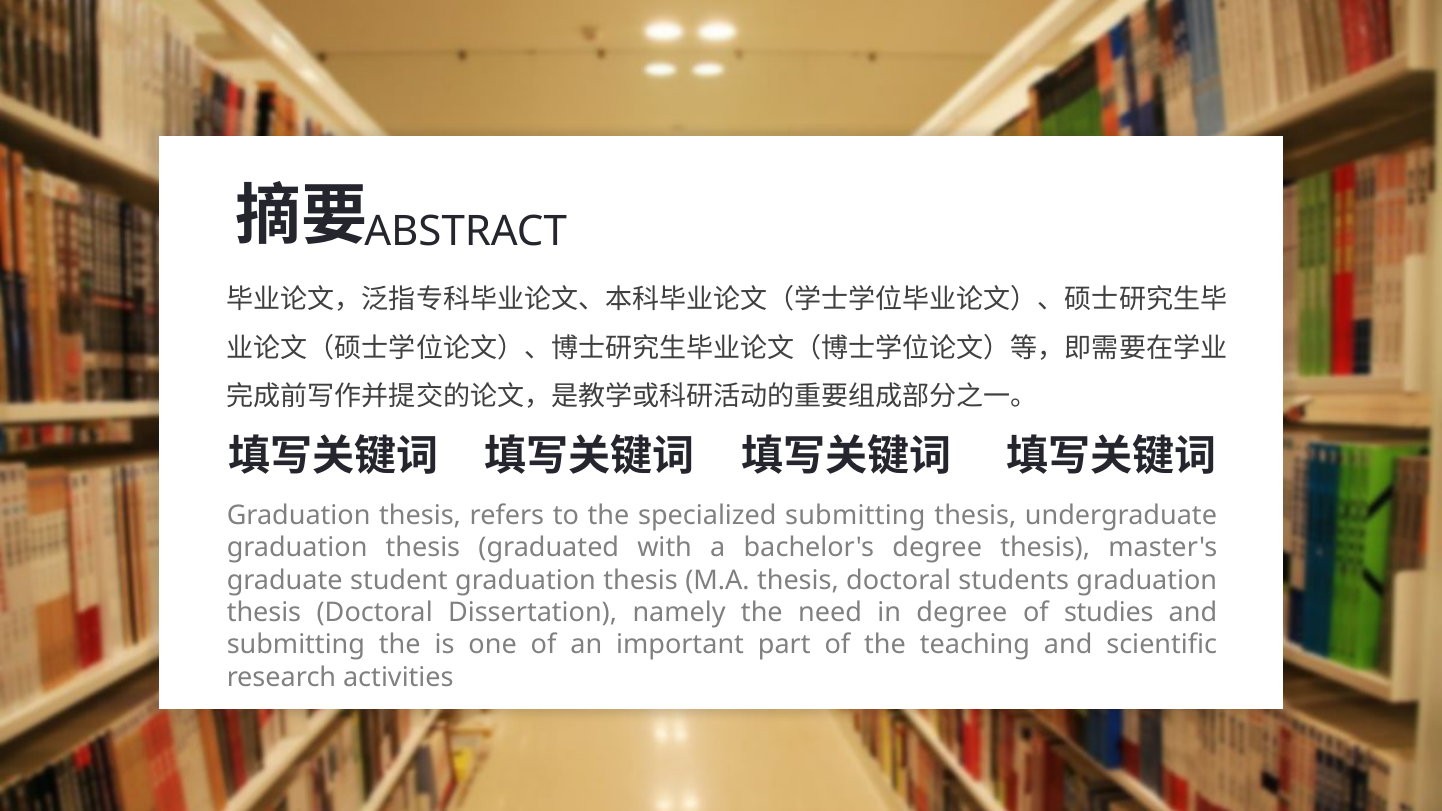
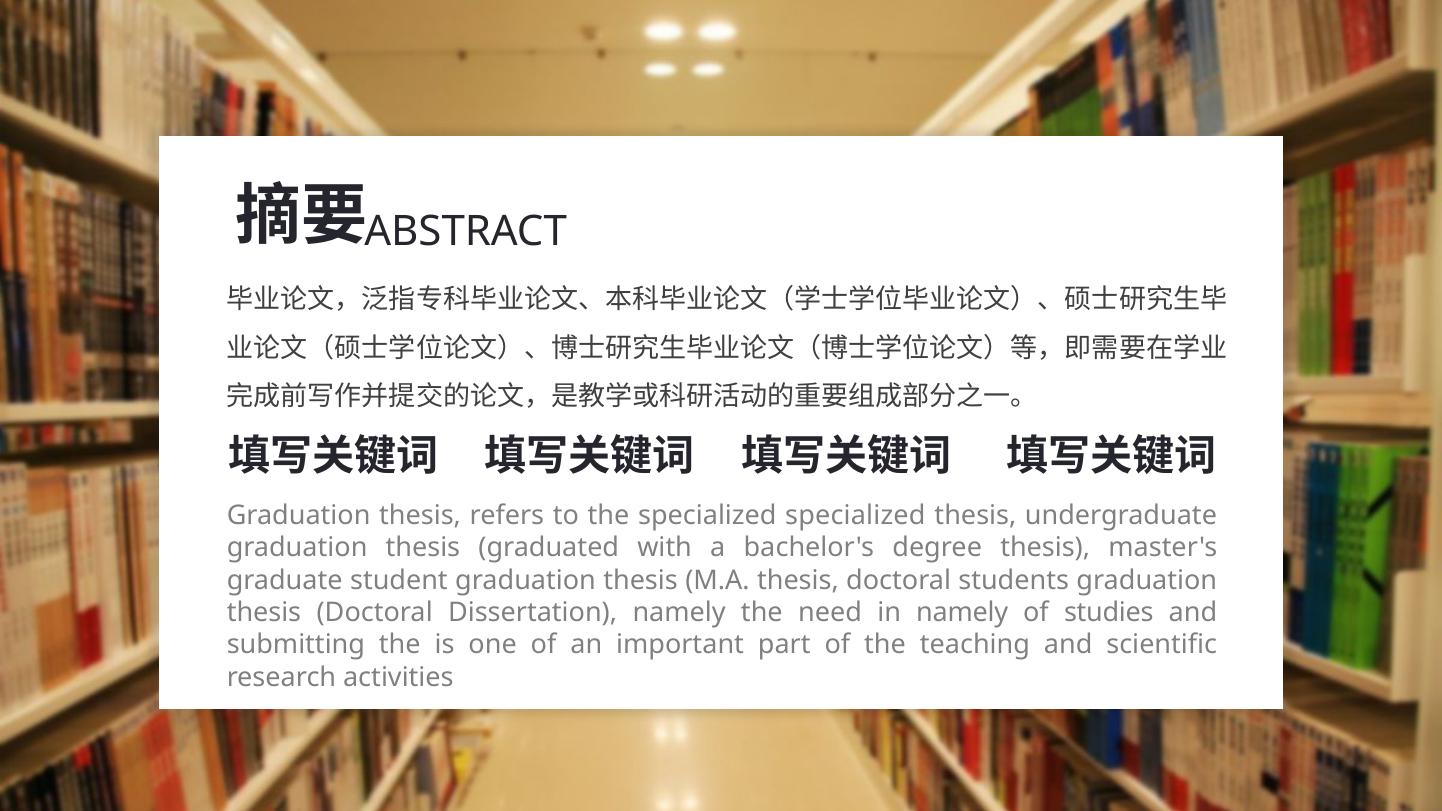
specialized submitting: submitting -> specialized (855, 515)
in degree: degree -> namely (962, 613)
